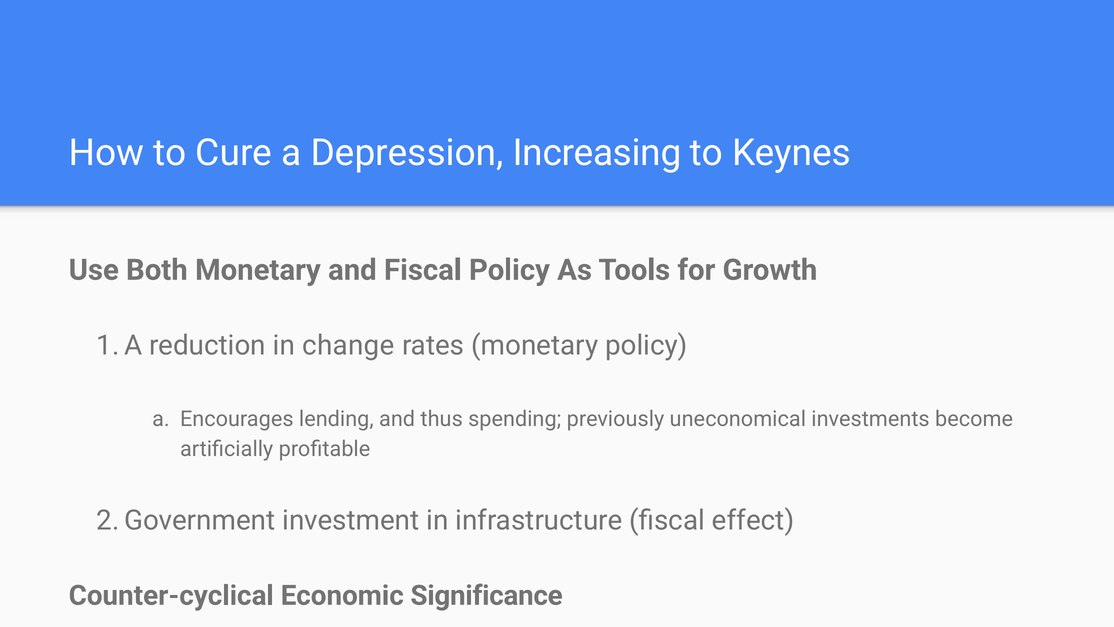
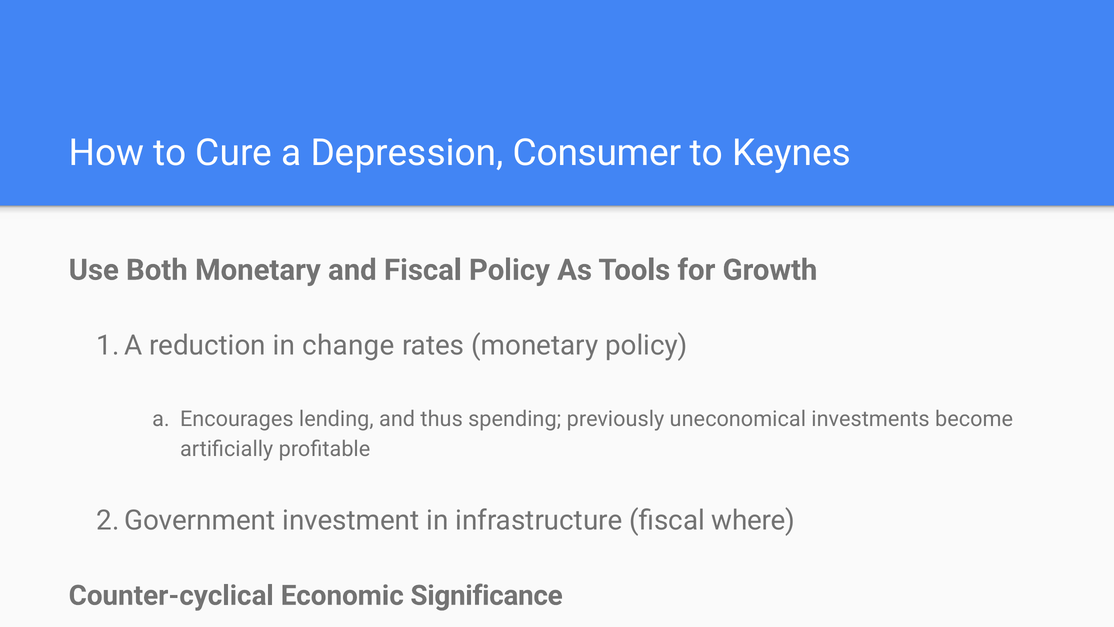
Increasing: Increasing -> Consumer (597, 153)
effect: effect -> where (753, 520)
